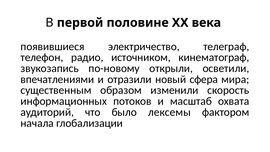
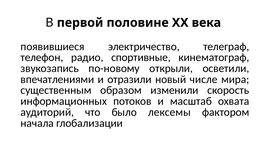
источником: источником -> спортивные (141, 57)
сфера: сфера -> числе (204, 79)
